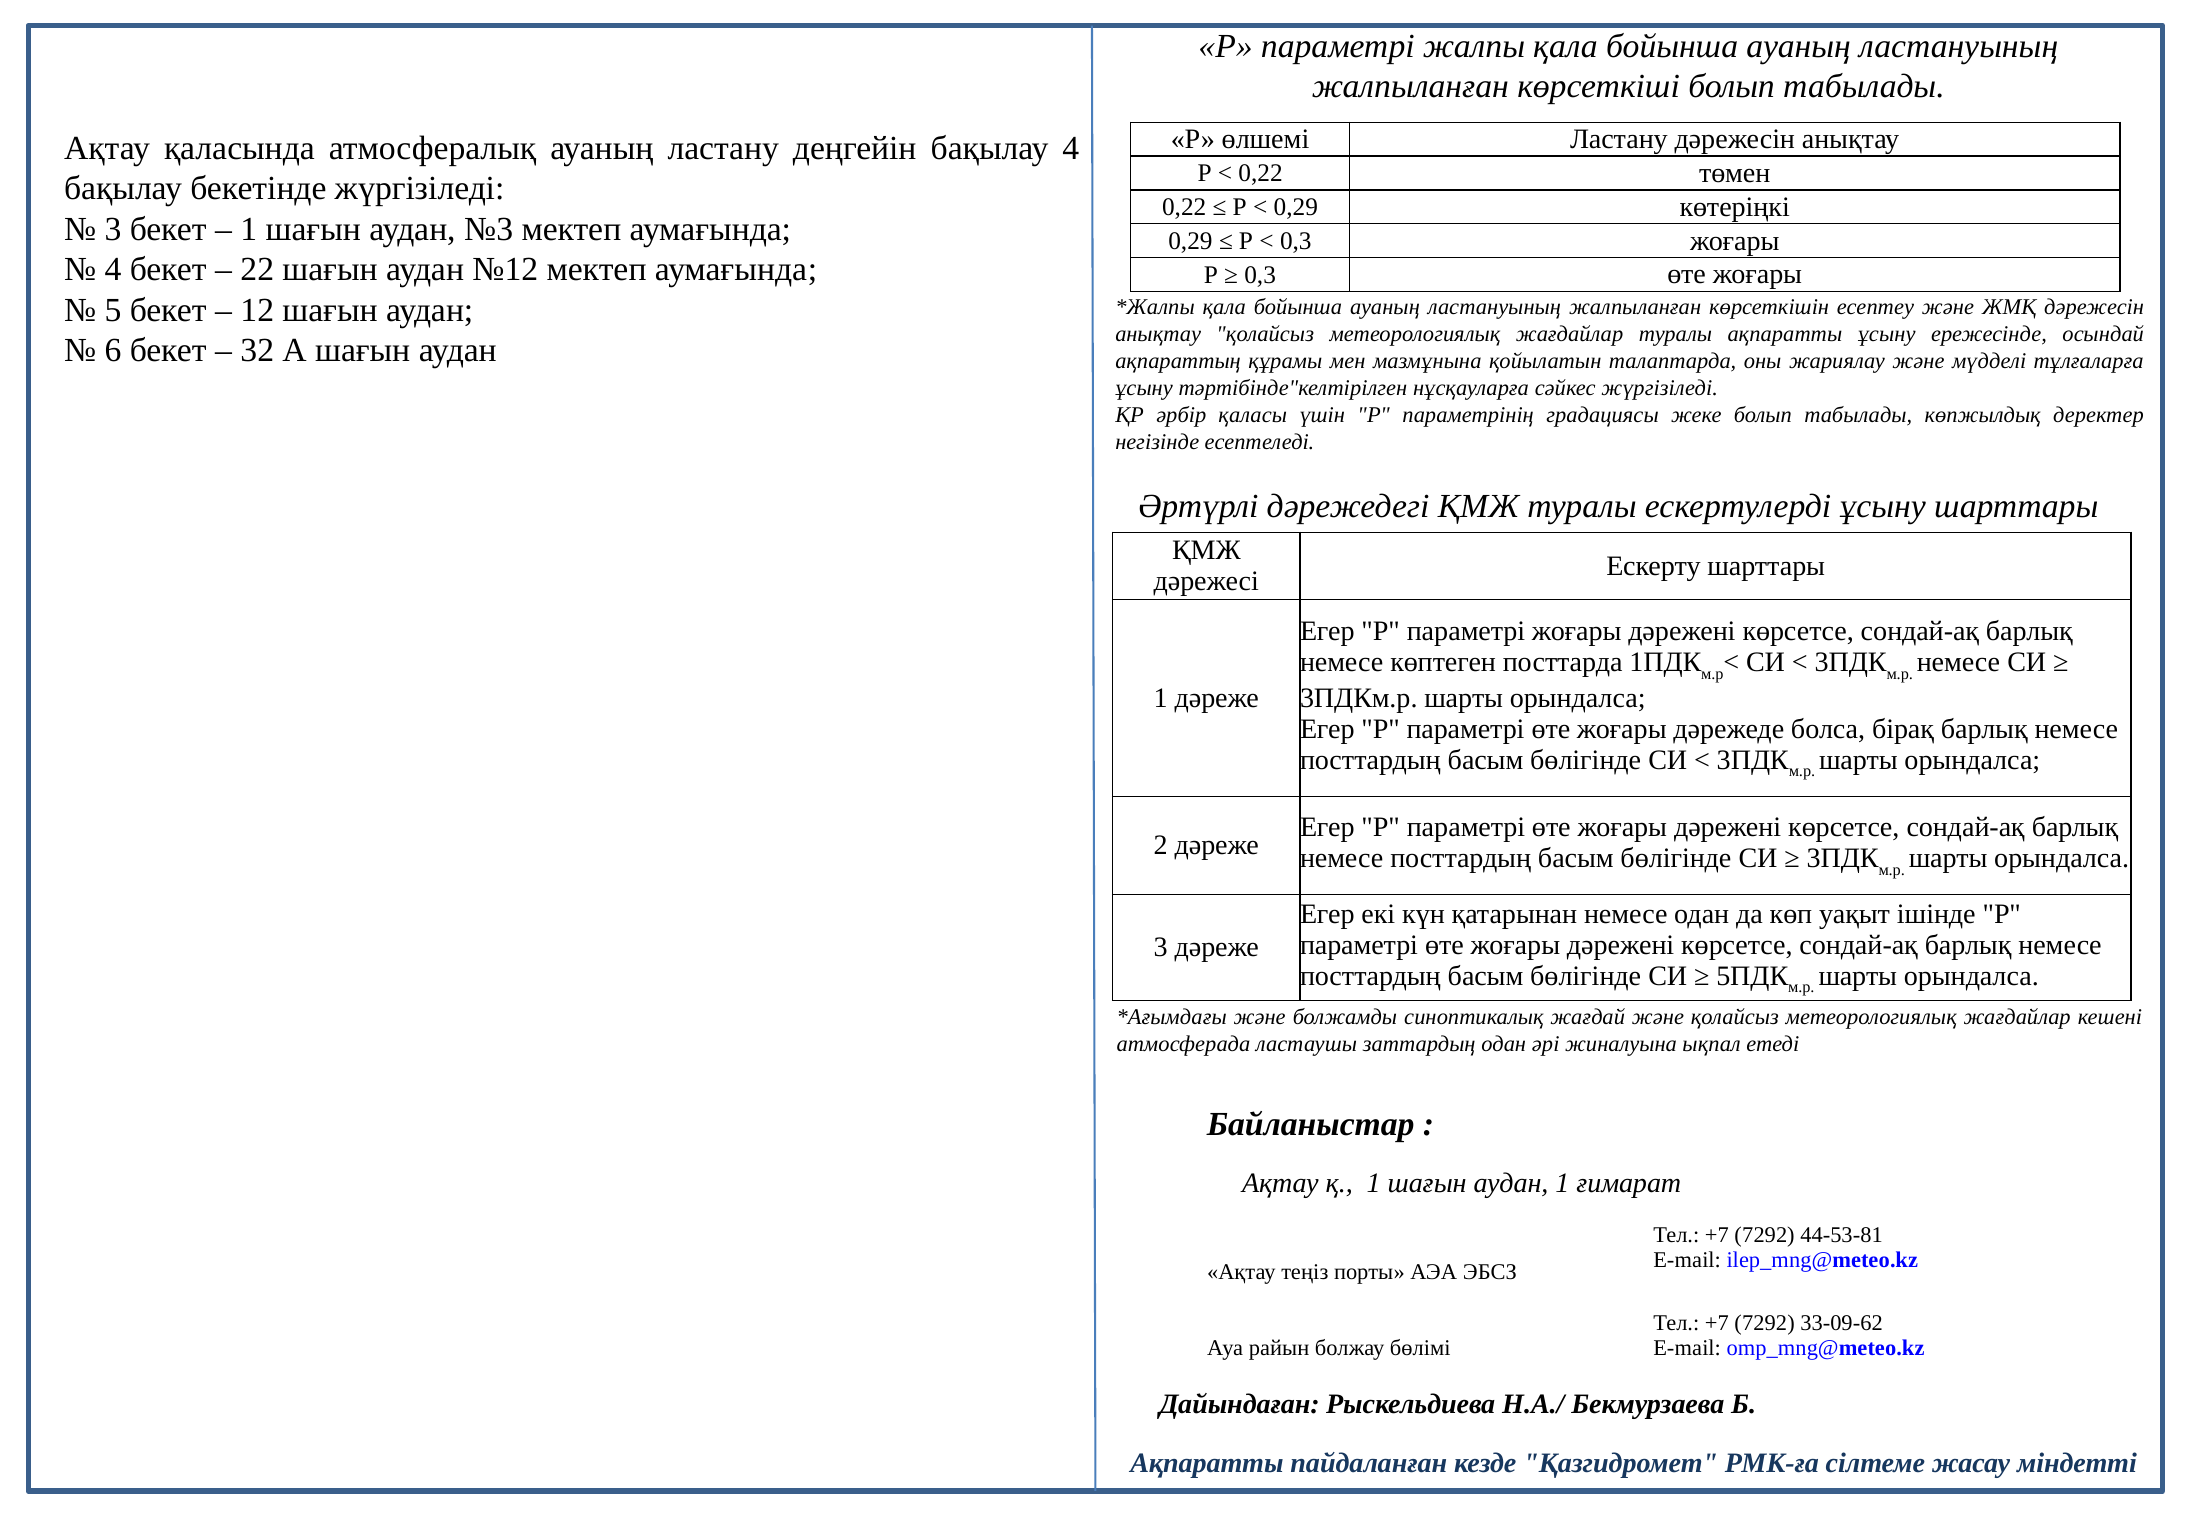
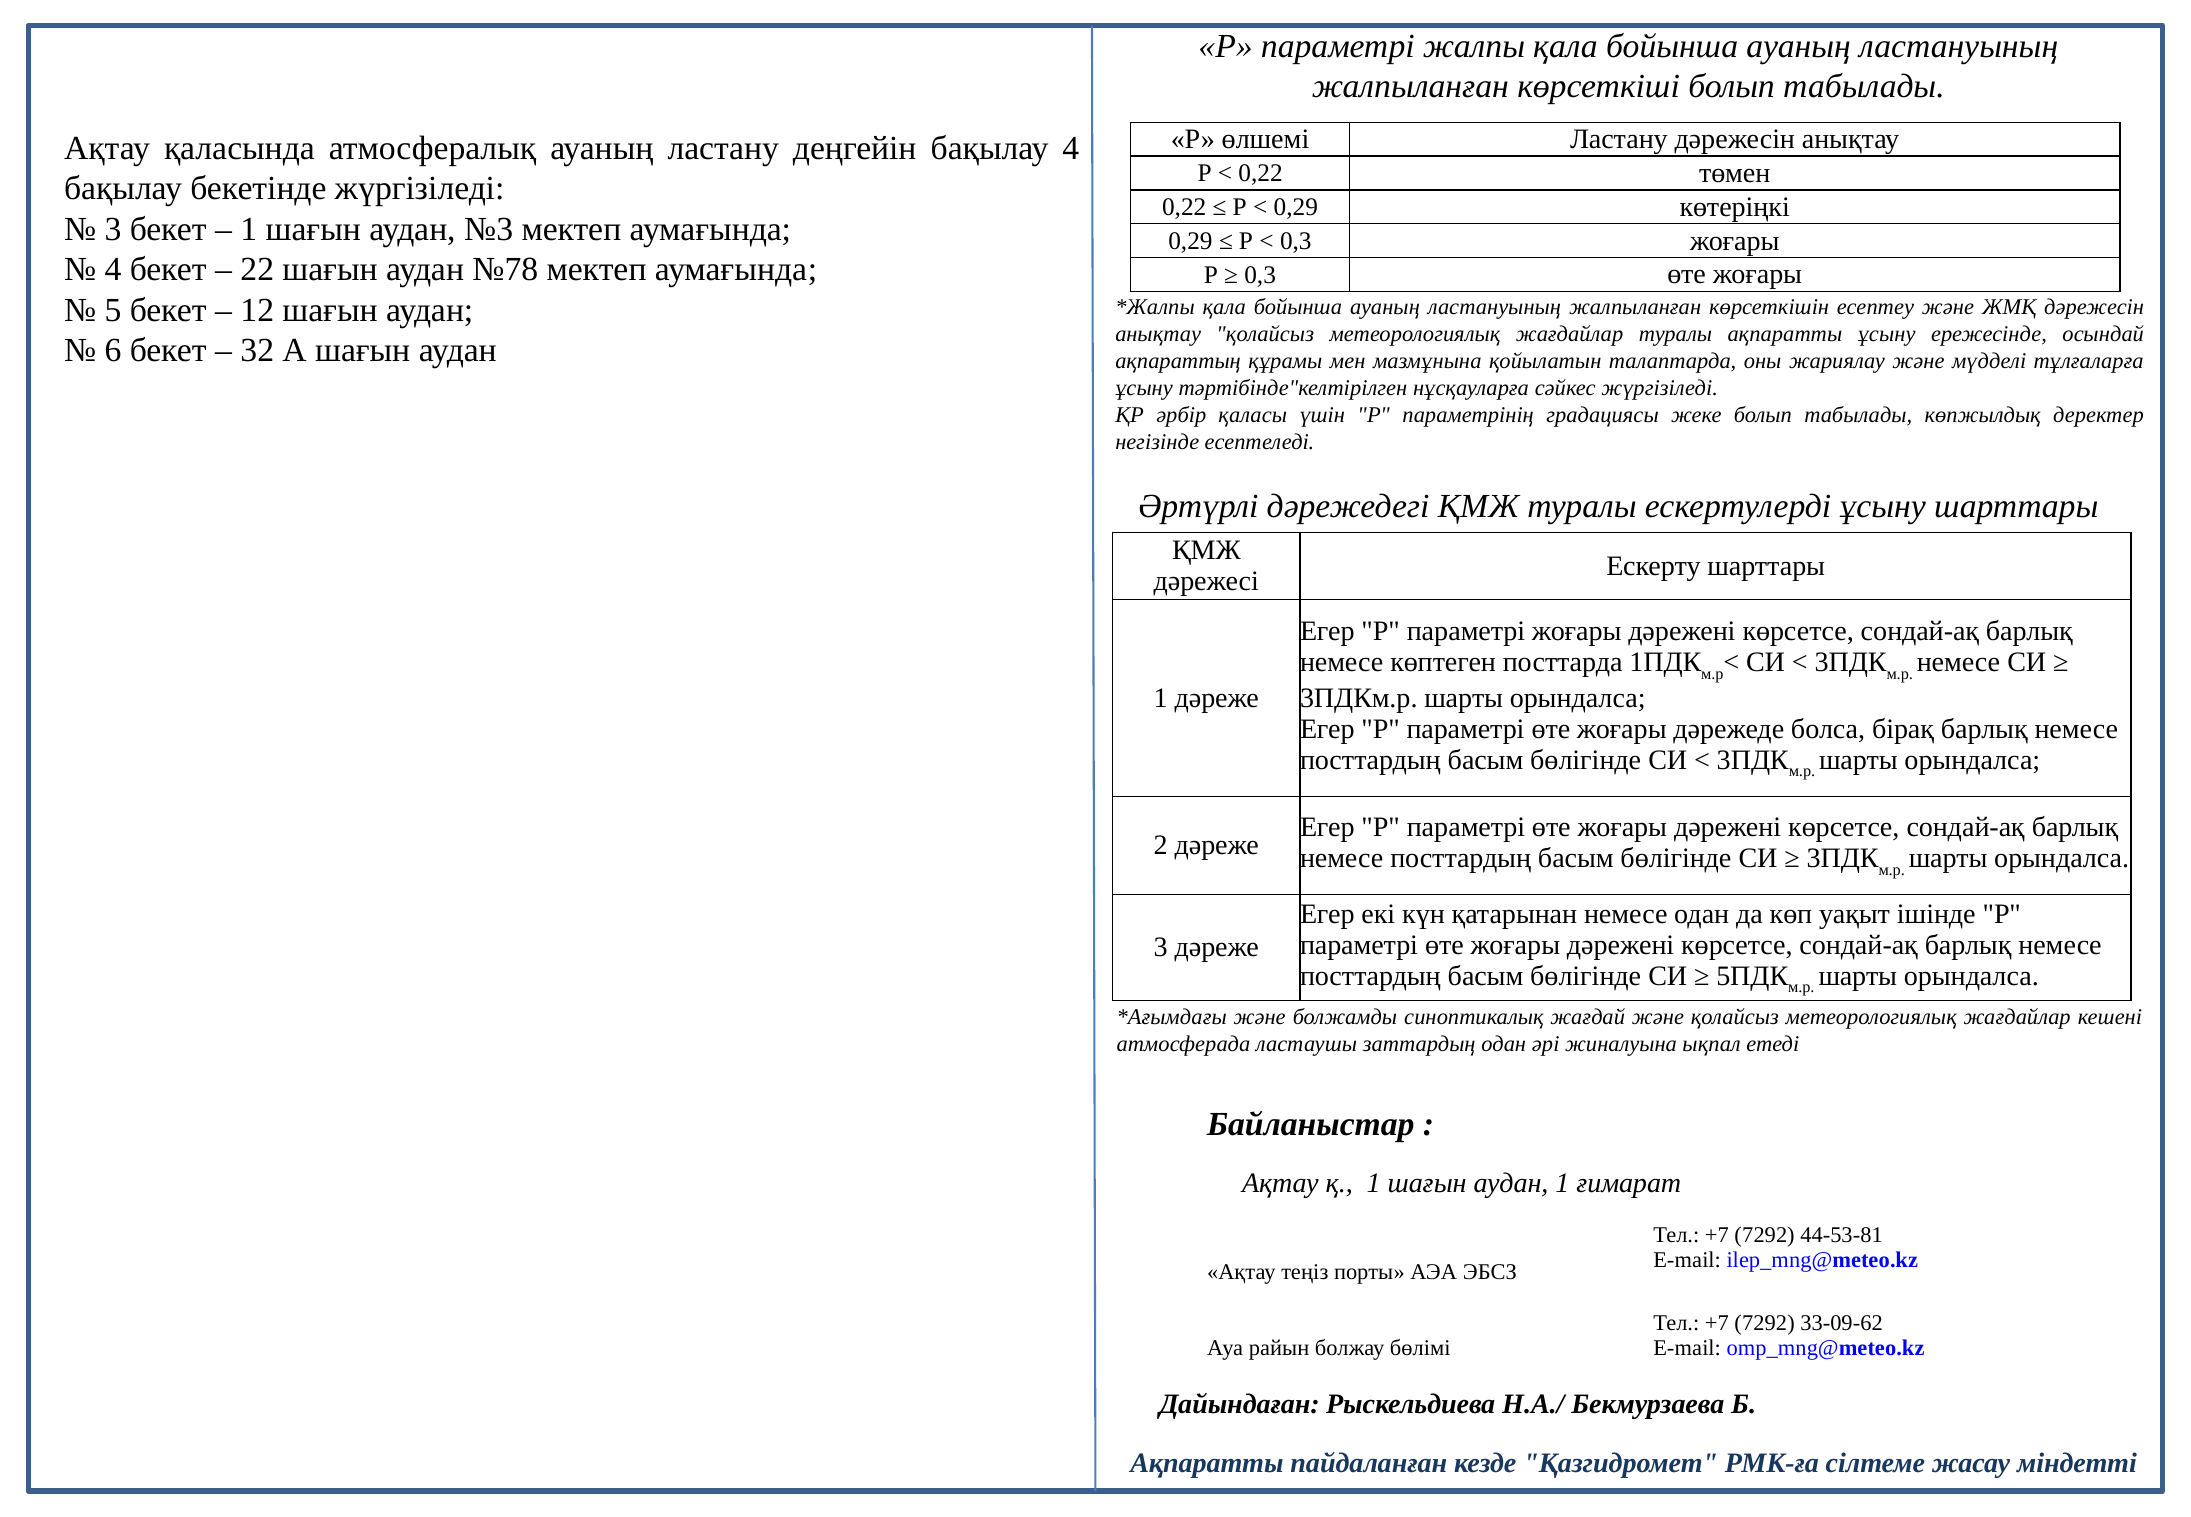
№12: №12 -> №78 (505, 270)
